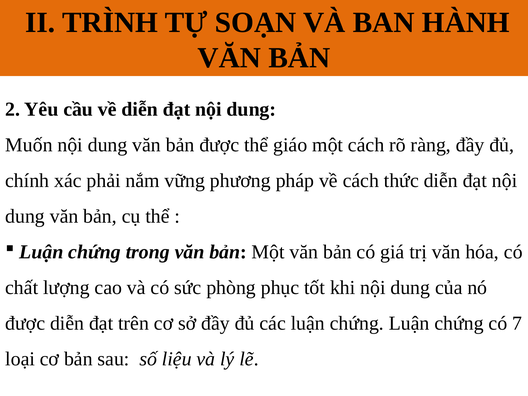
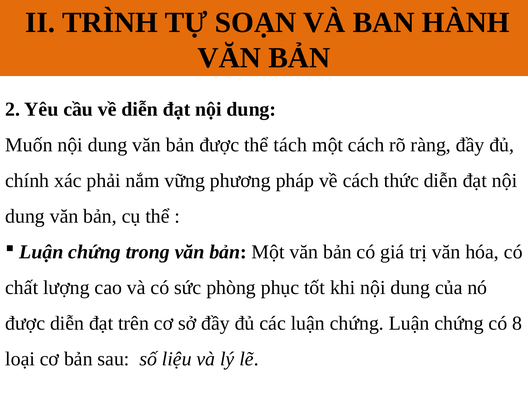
giáo: giáo -> tách (290, 145)
7: 7 -> 8 (517, 323)
